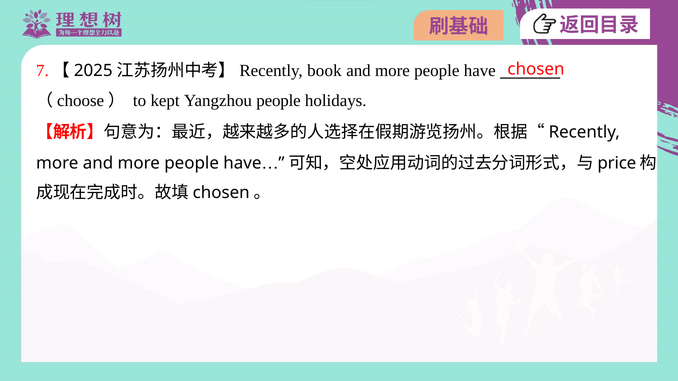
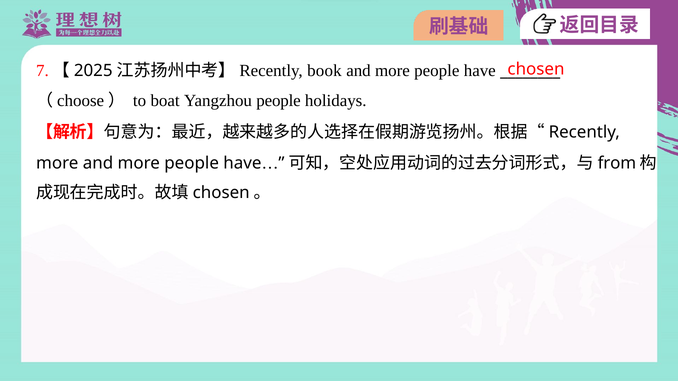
kept: kept -> boat (165, 101)
price: price -> from (617, 163)
